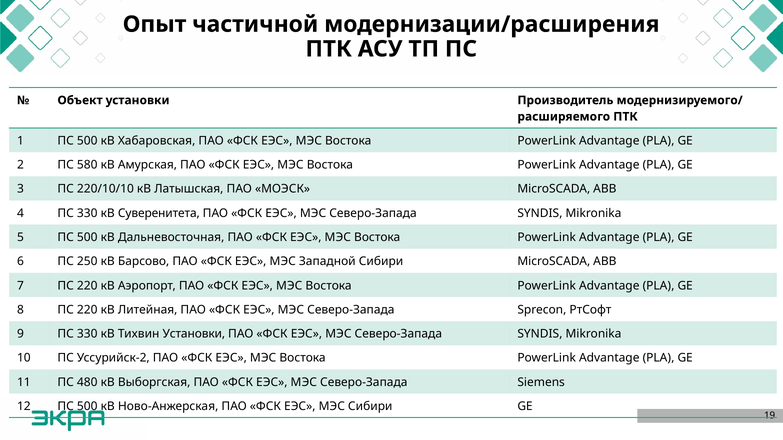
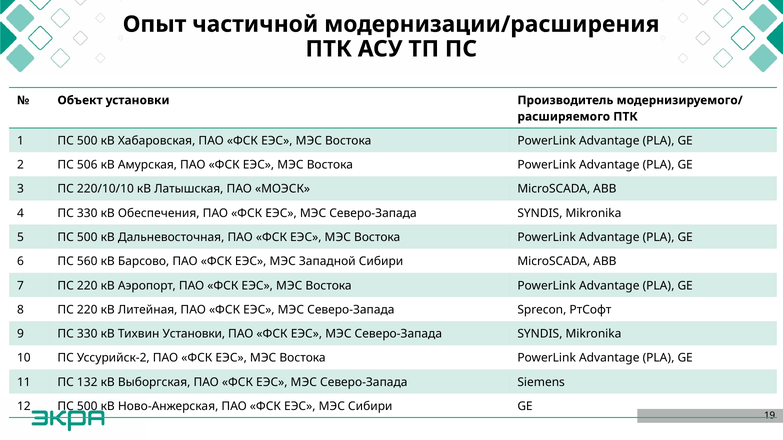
580: 580 -> 506 (87, 165)
Суверенитета: Суверенитета -> Обеспечения (159, 213)
250: 250 -> 560 (87, 262)
480: 480 -> 132 (87, 383)
